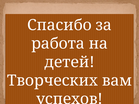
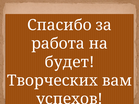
детей: детей -> будет (69, 62)
